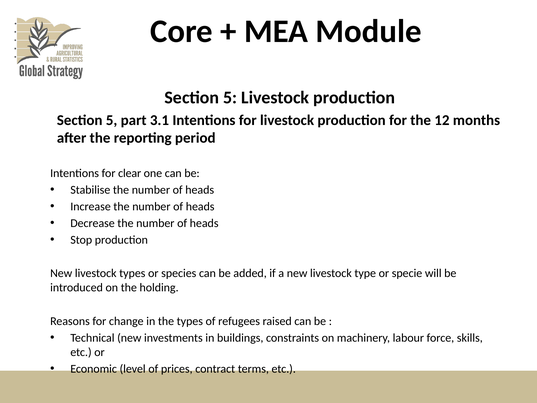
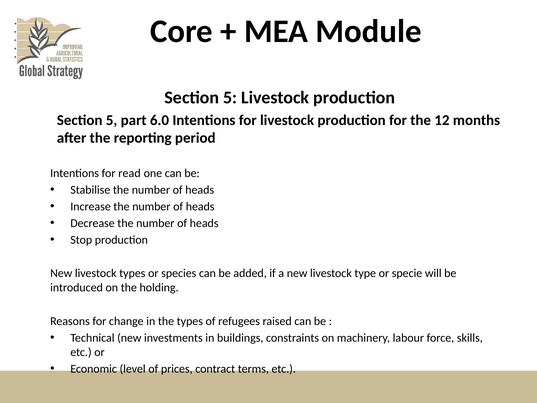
3.1: 3.1 -> 6.0 (159, 120)
clear: clear -> read (130, 173)
